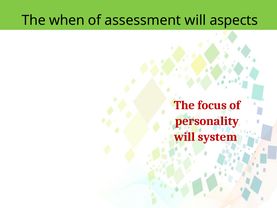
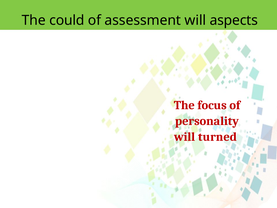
when: when -> could (67, 20)
system: system -> turned (218, 137)
